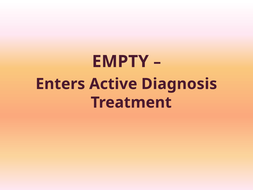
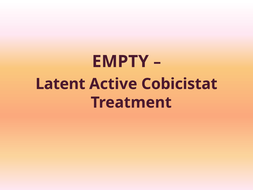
Enters: Enters -> Latent (60, 84)
Diagnosis: Diagnosis -> Cobicistat (179, 84)
